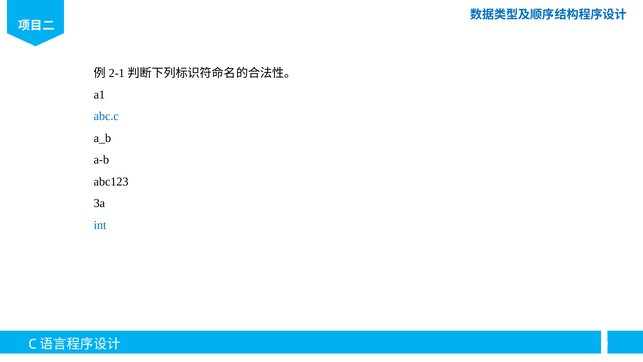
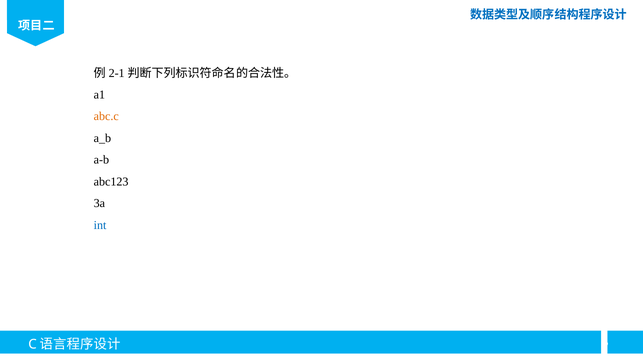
abc.c colour: blue -> orange (106, 116)
